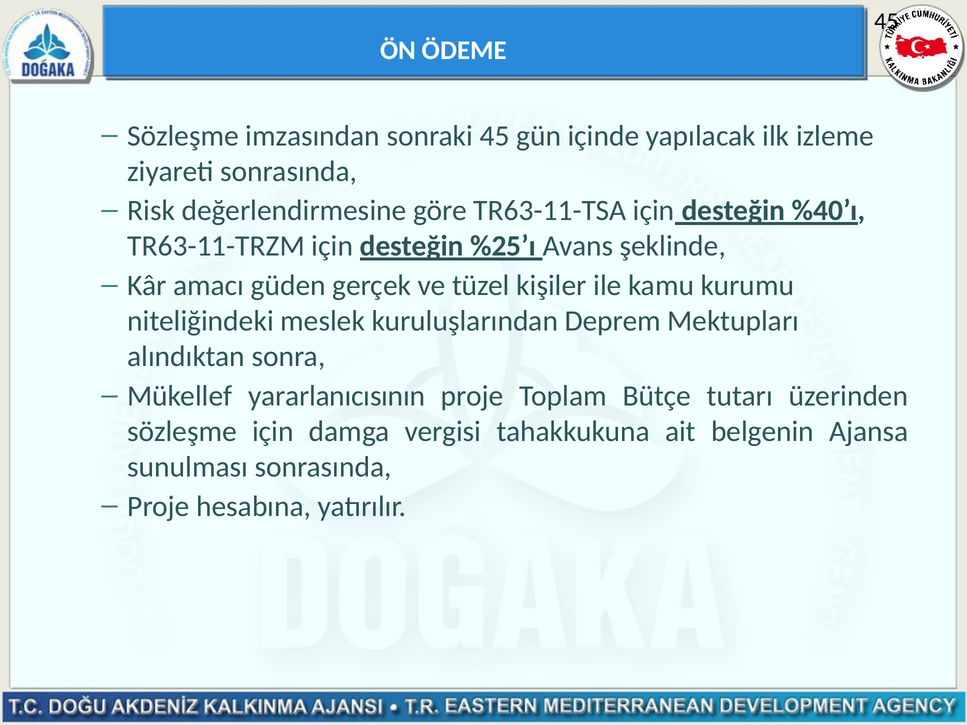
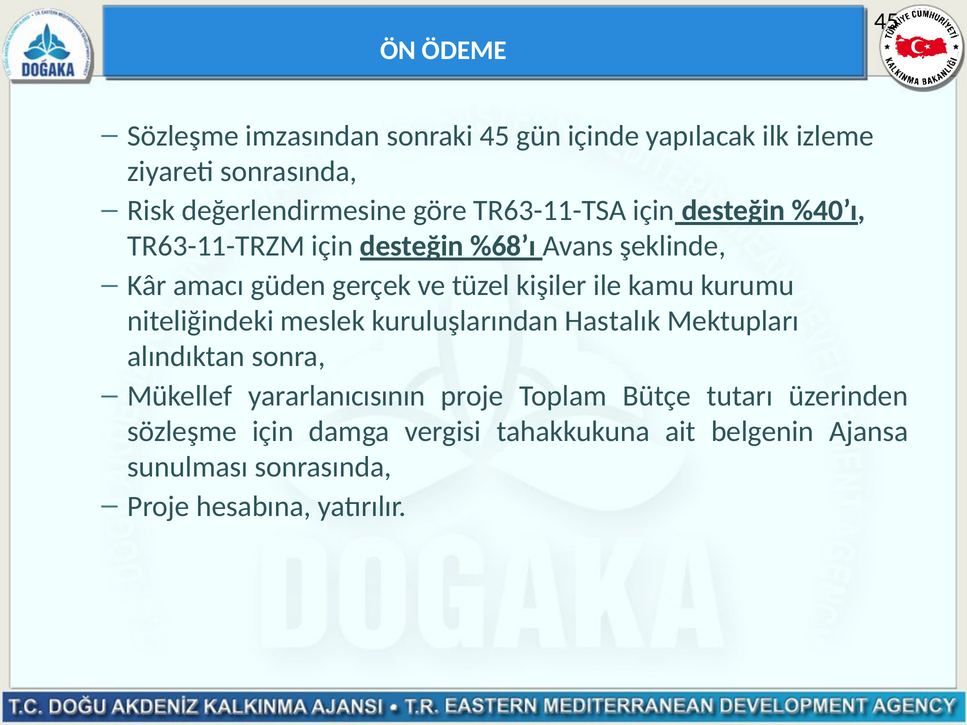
%25’ı: %25’ı -> %68’ı (503, 246)
Deprem: Deprem -> Hastalık (613, 321)
